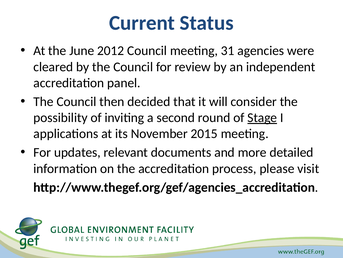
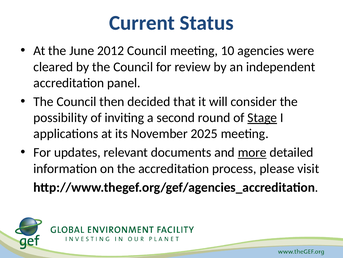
31: 31 -> 10 (228, 51)
2015: 2015 -> 2025 (204, 133)
more underline: none -> present (252, 152)
